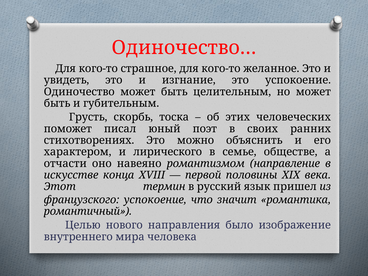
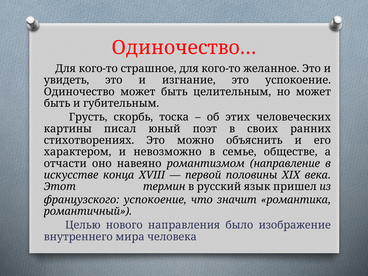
поможет: поможет -> картины (68, 129)
лирического: лирического -> невозможно (168, 152)
